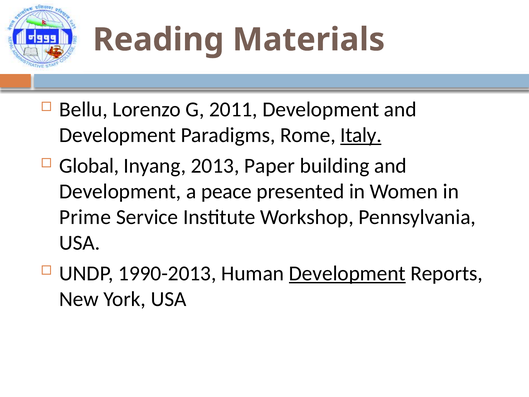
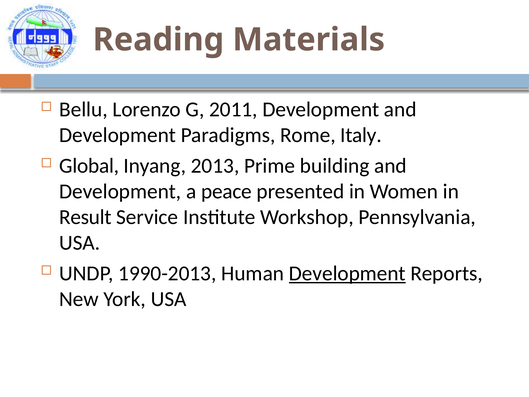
Italy underline: present -> none (361, 135)
Paper: Paper -> Prime (270, 166)
Prime: Prime -> Result (85, 217)
